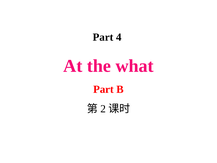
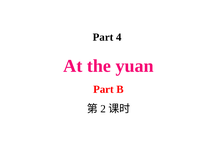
what: what -> yuan (135, 66)
